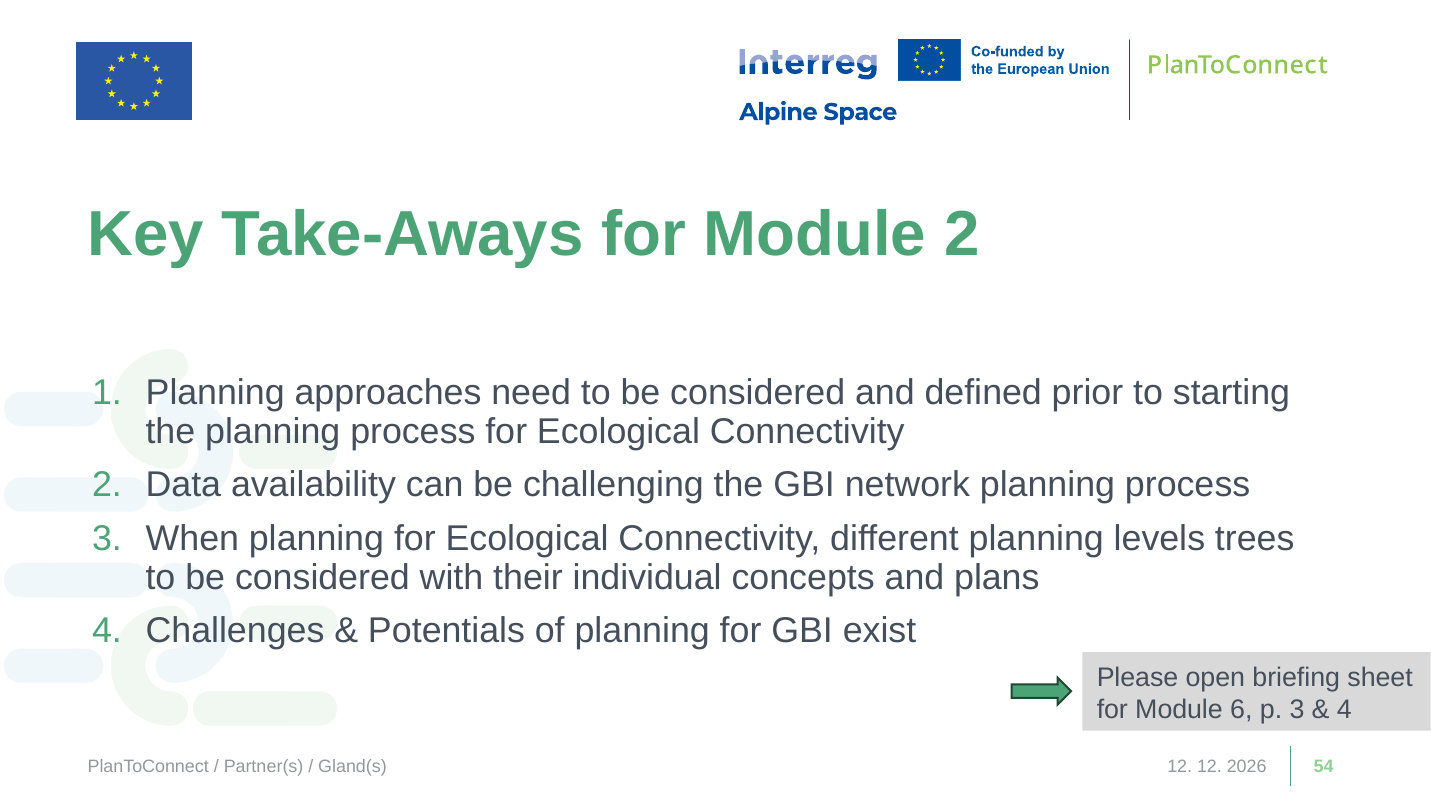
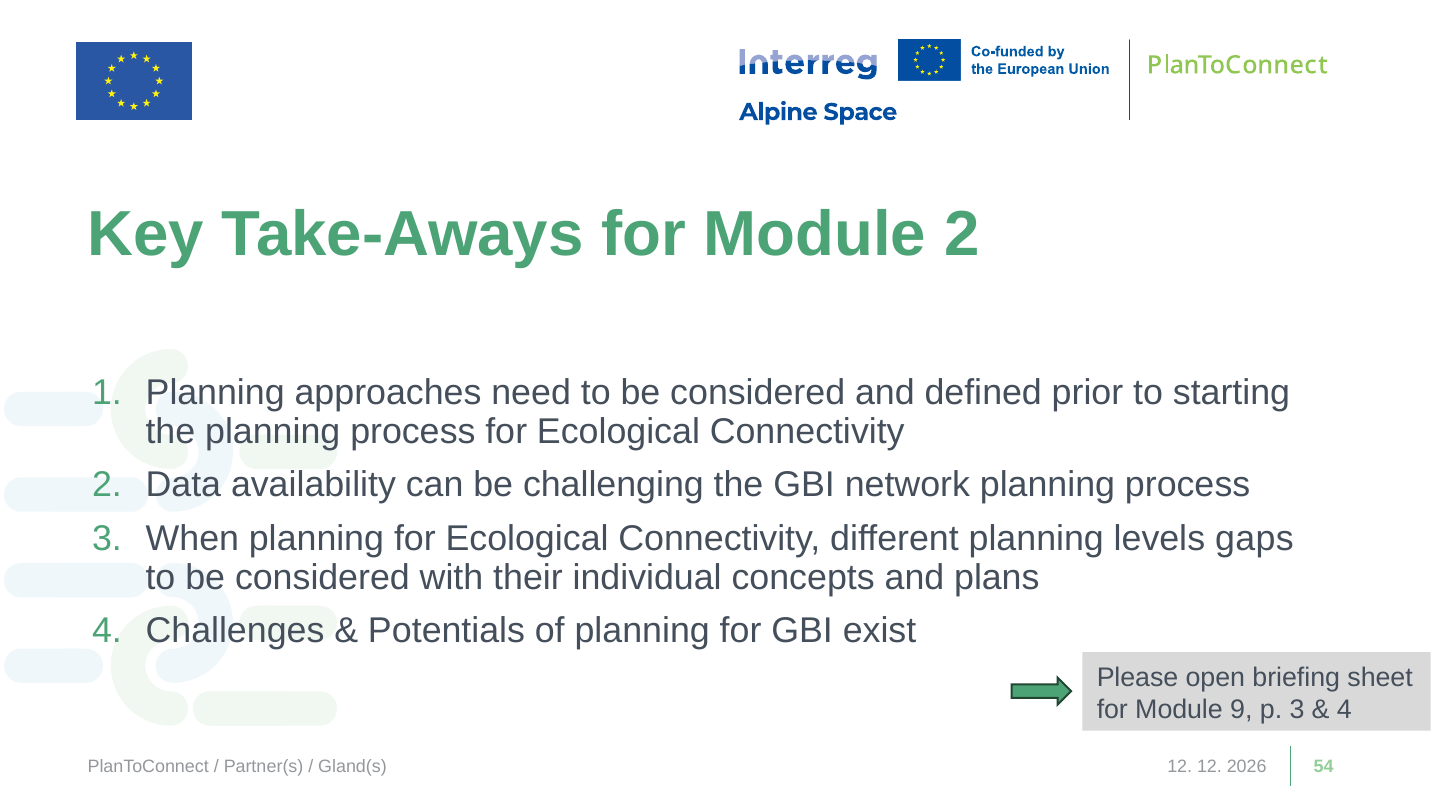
trees: trees -> gaps (1255, 539)
6: 6 -> 9 (1241, 709)
